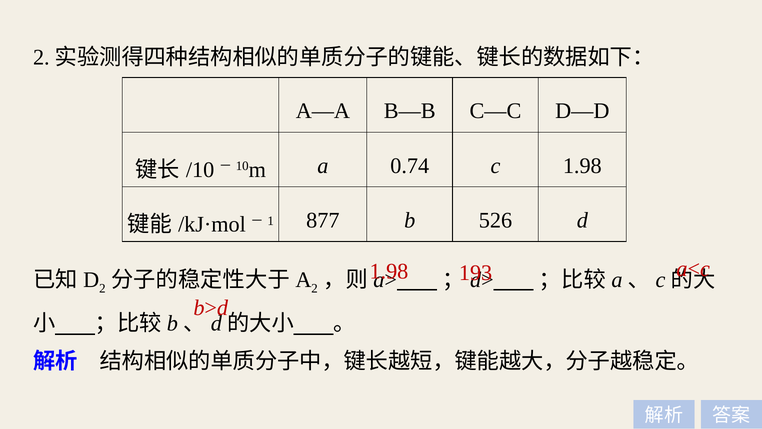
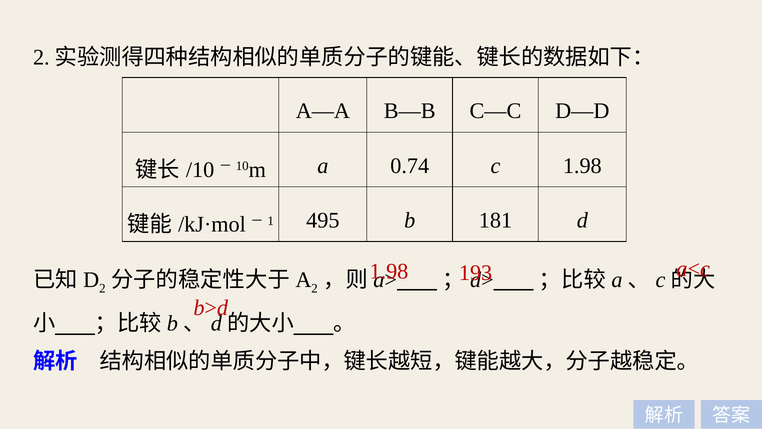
877: 877 -> 495 (323, 220)
526: 526 -> 181 (495, 220)
